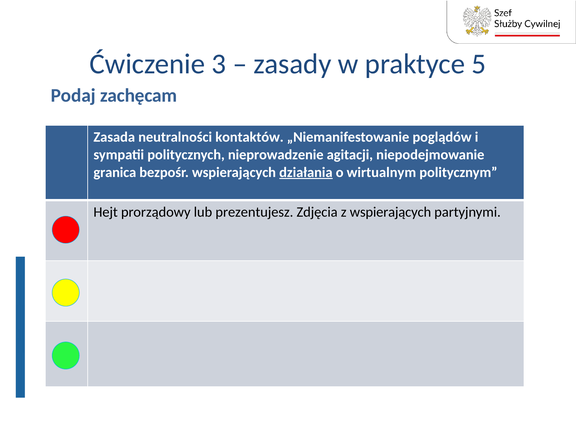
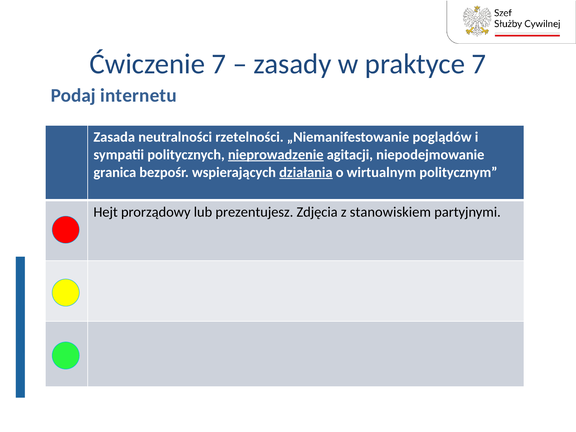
Ćwiczenie 3: 3 -> 7 (219, 64)
praktyce 5: 5 -> 7 (479, 64)
zachęcam: zachęcam -> internetu (139, 96)
kontaktów: kontaktów -> rzetelności (249, 137)
nieprowadzenie underline: none -> present (276, 155)
z wspierających: wspierających -> stanowiskiem (390, 212)
